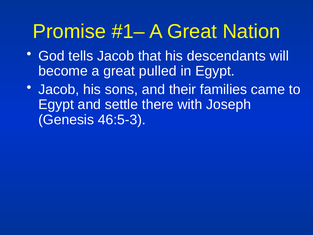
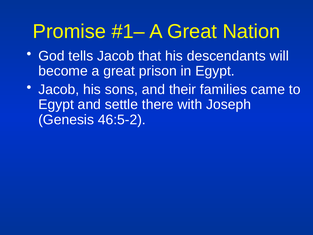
pulled: pulled -> prison (158, 71)
46:5-3: 46:5-3 -> 46:5-2 (122, 120)
